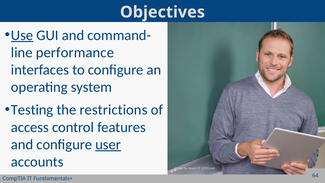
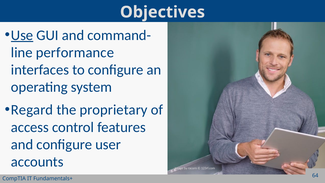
Testing: Testing -> Regard (32, 110)
restrictions: restrictions -> proprietary (114, 110)
user underline: present -> none (108, 144)
